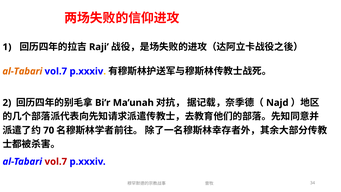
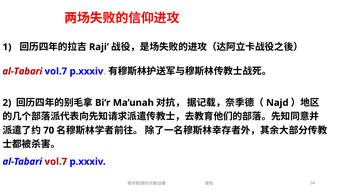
al-Tabari colour: orange -> red (22, 71)
